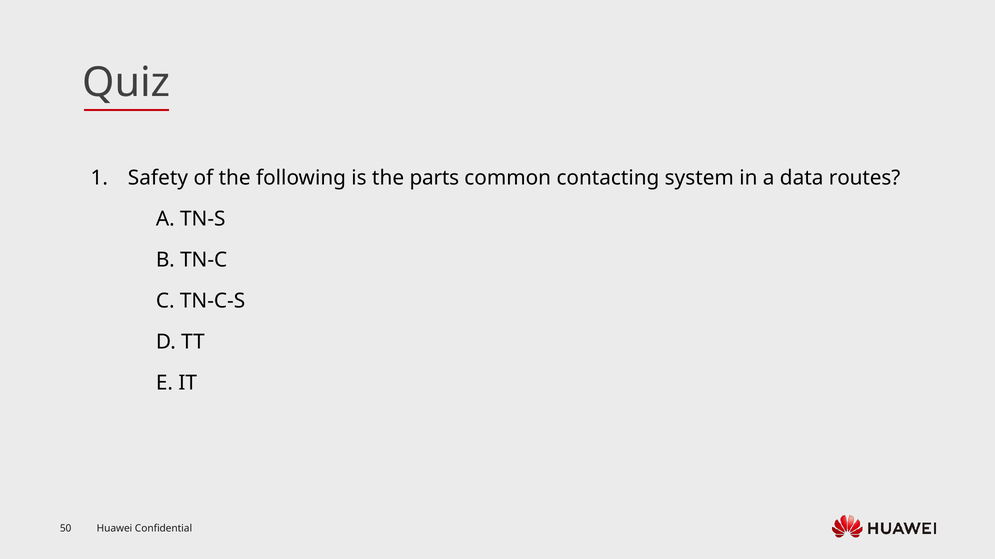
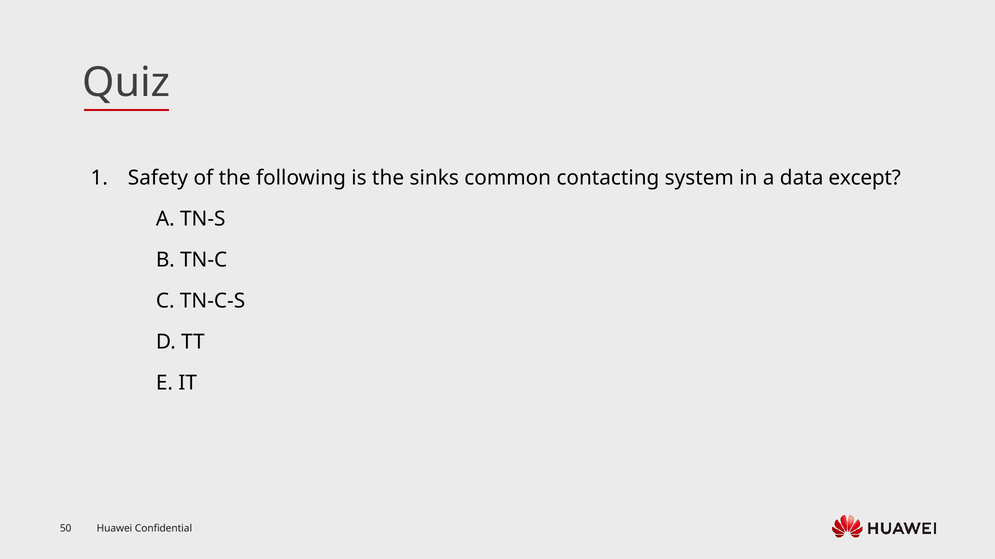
parts: parts -> sinks (434, 178)
routes: routes -> except (865, 178)
